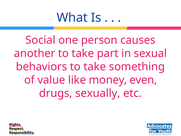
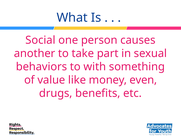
behaviors to take: take -> with (95, 67)
sexually: sexually -> benefits (98, 93)
